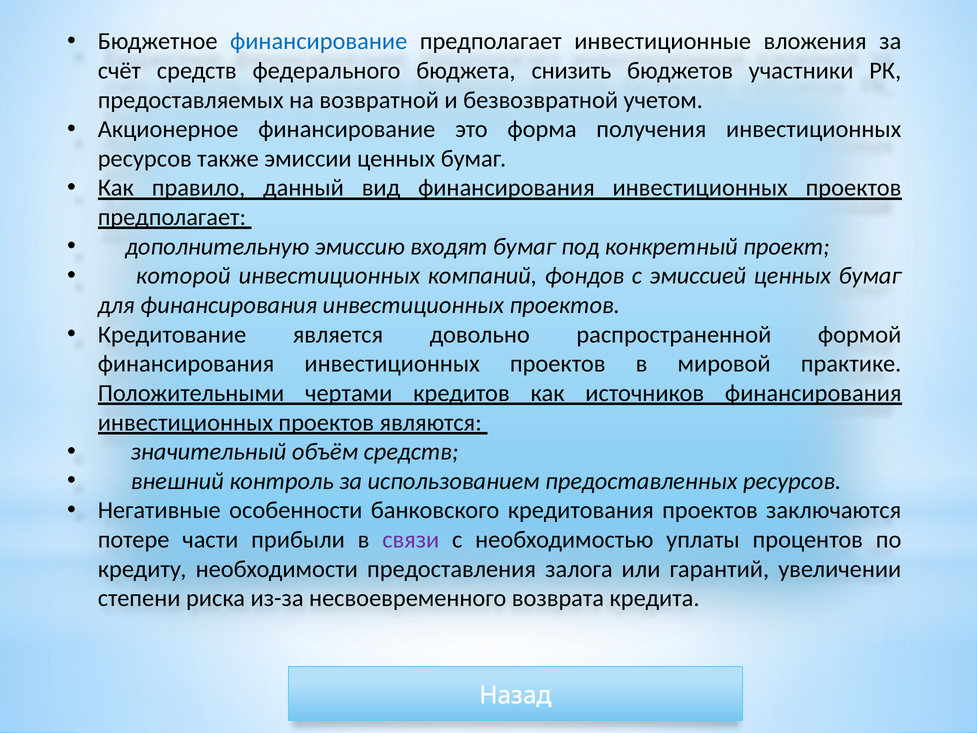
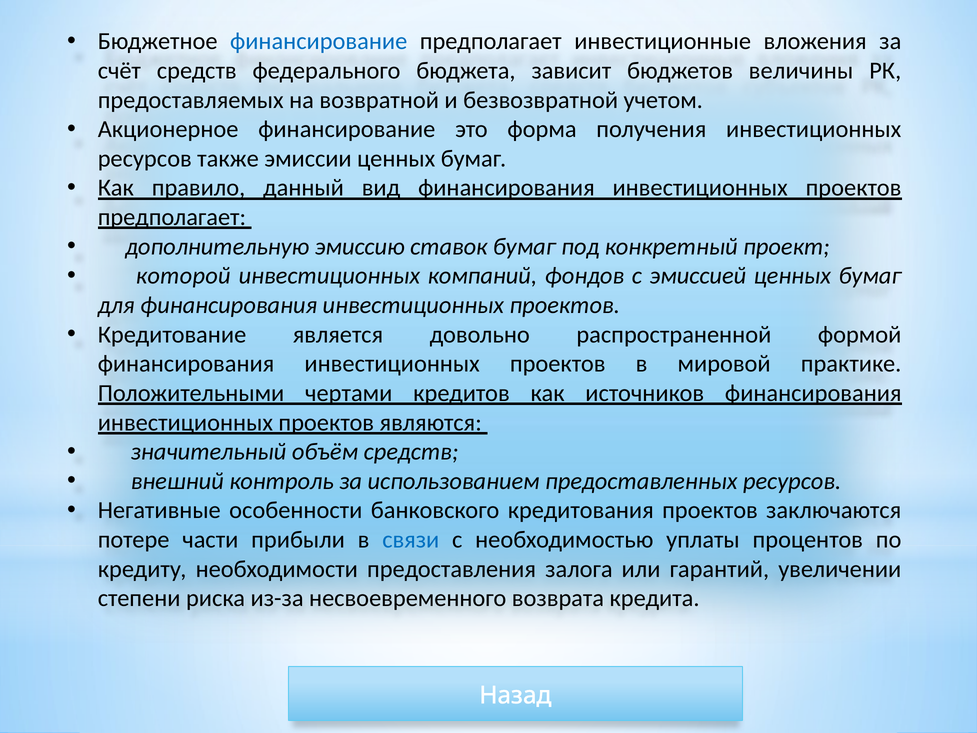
снизить: снизить -> зависит (571, 71)
участники: участники -> величины (801, 71)
входят: входят -> ставок (449, 246)
связи colour: purple -> blue (411, 540)
